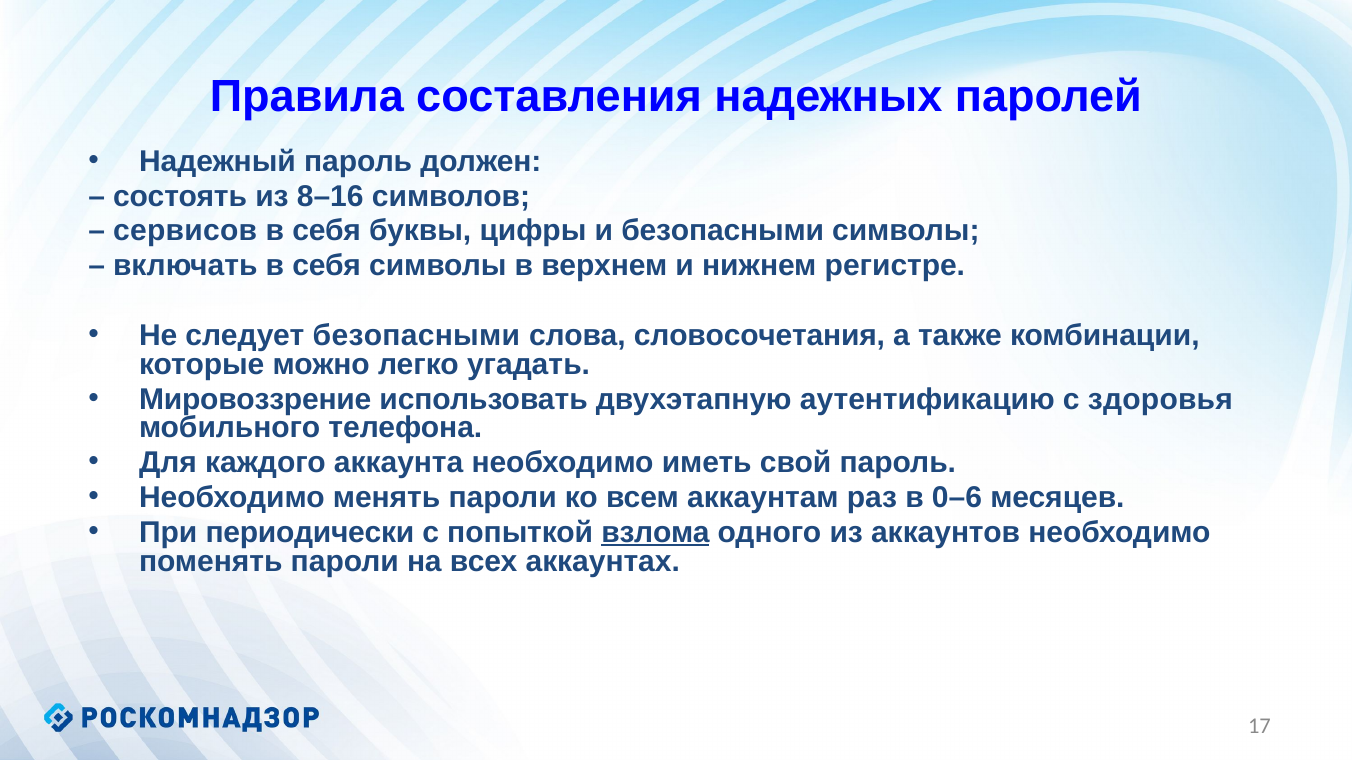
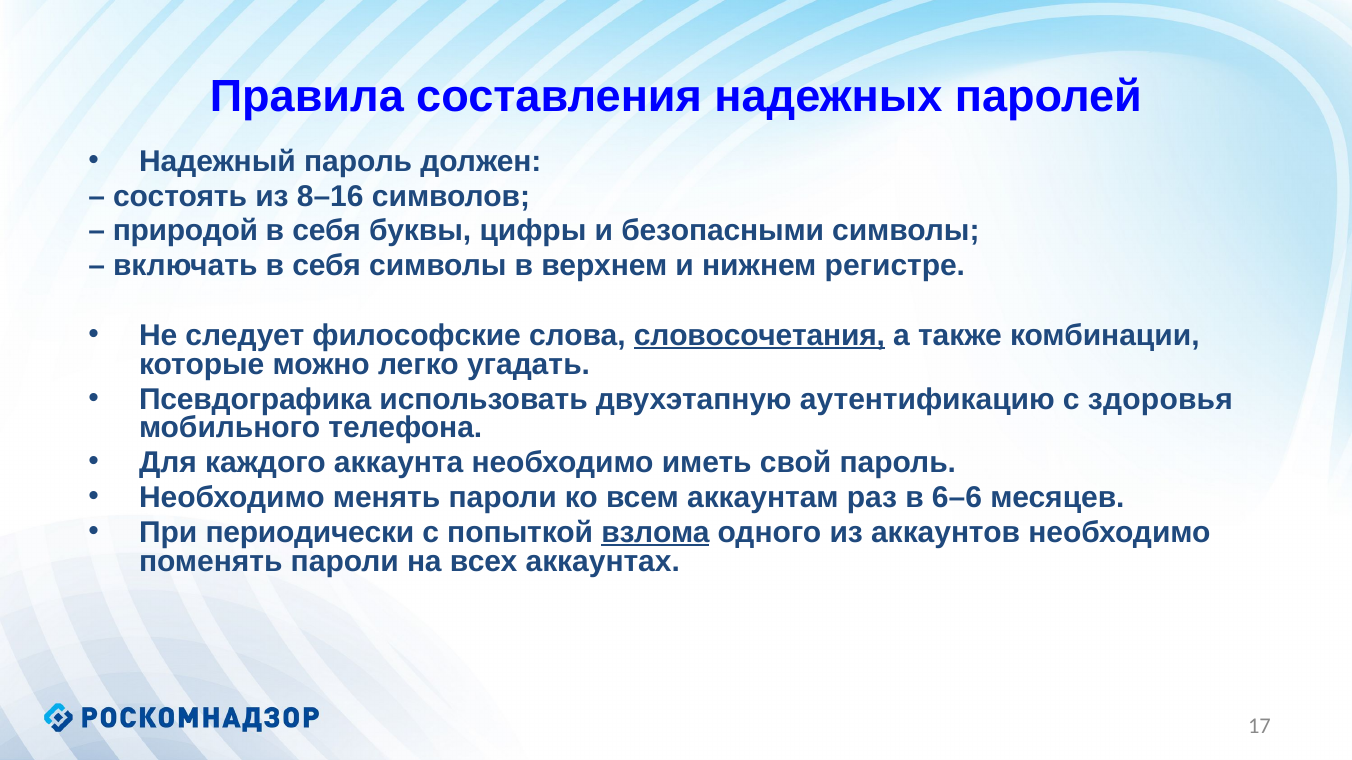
сервисов: сервисов -> природой (185, 231)
следует безопасными: безопасными -> философские (417, 336)
словосочетания underline: none -> present (759, 336)
Мировоззрение: Мировоззрение -> Псевдографика (255, 399)
0–6: 0–6 -> 6–6 (957, 498)
